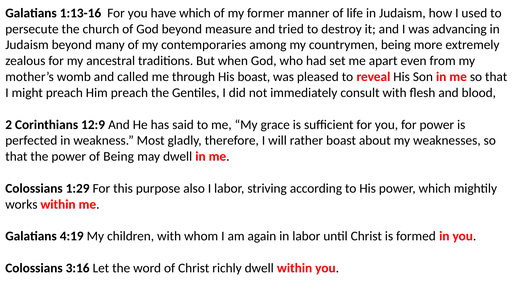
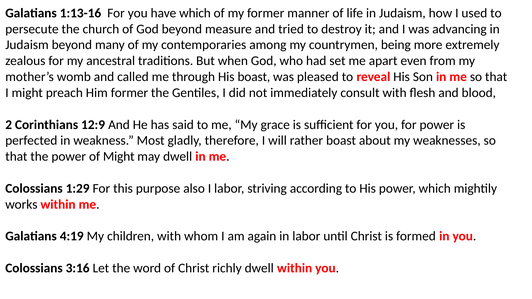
Him preach: preach -> former (129, 93)
of Being: Being -> Might (119, 157)
